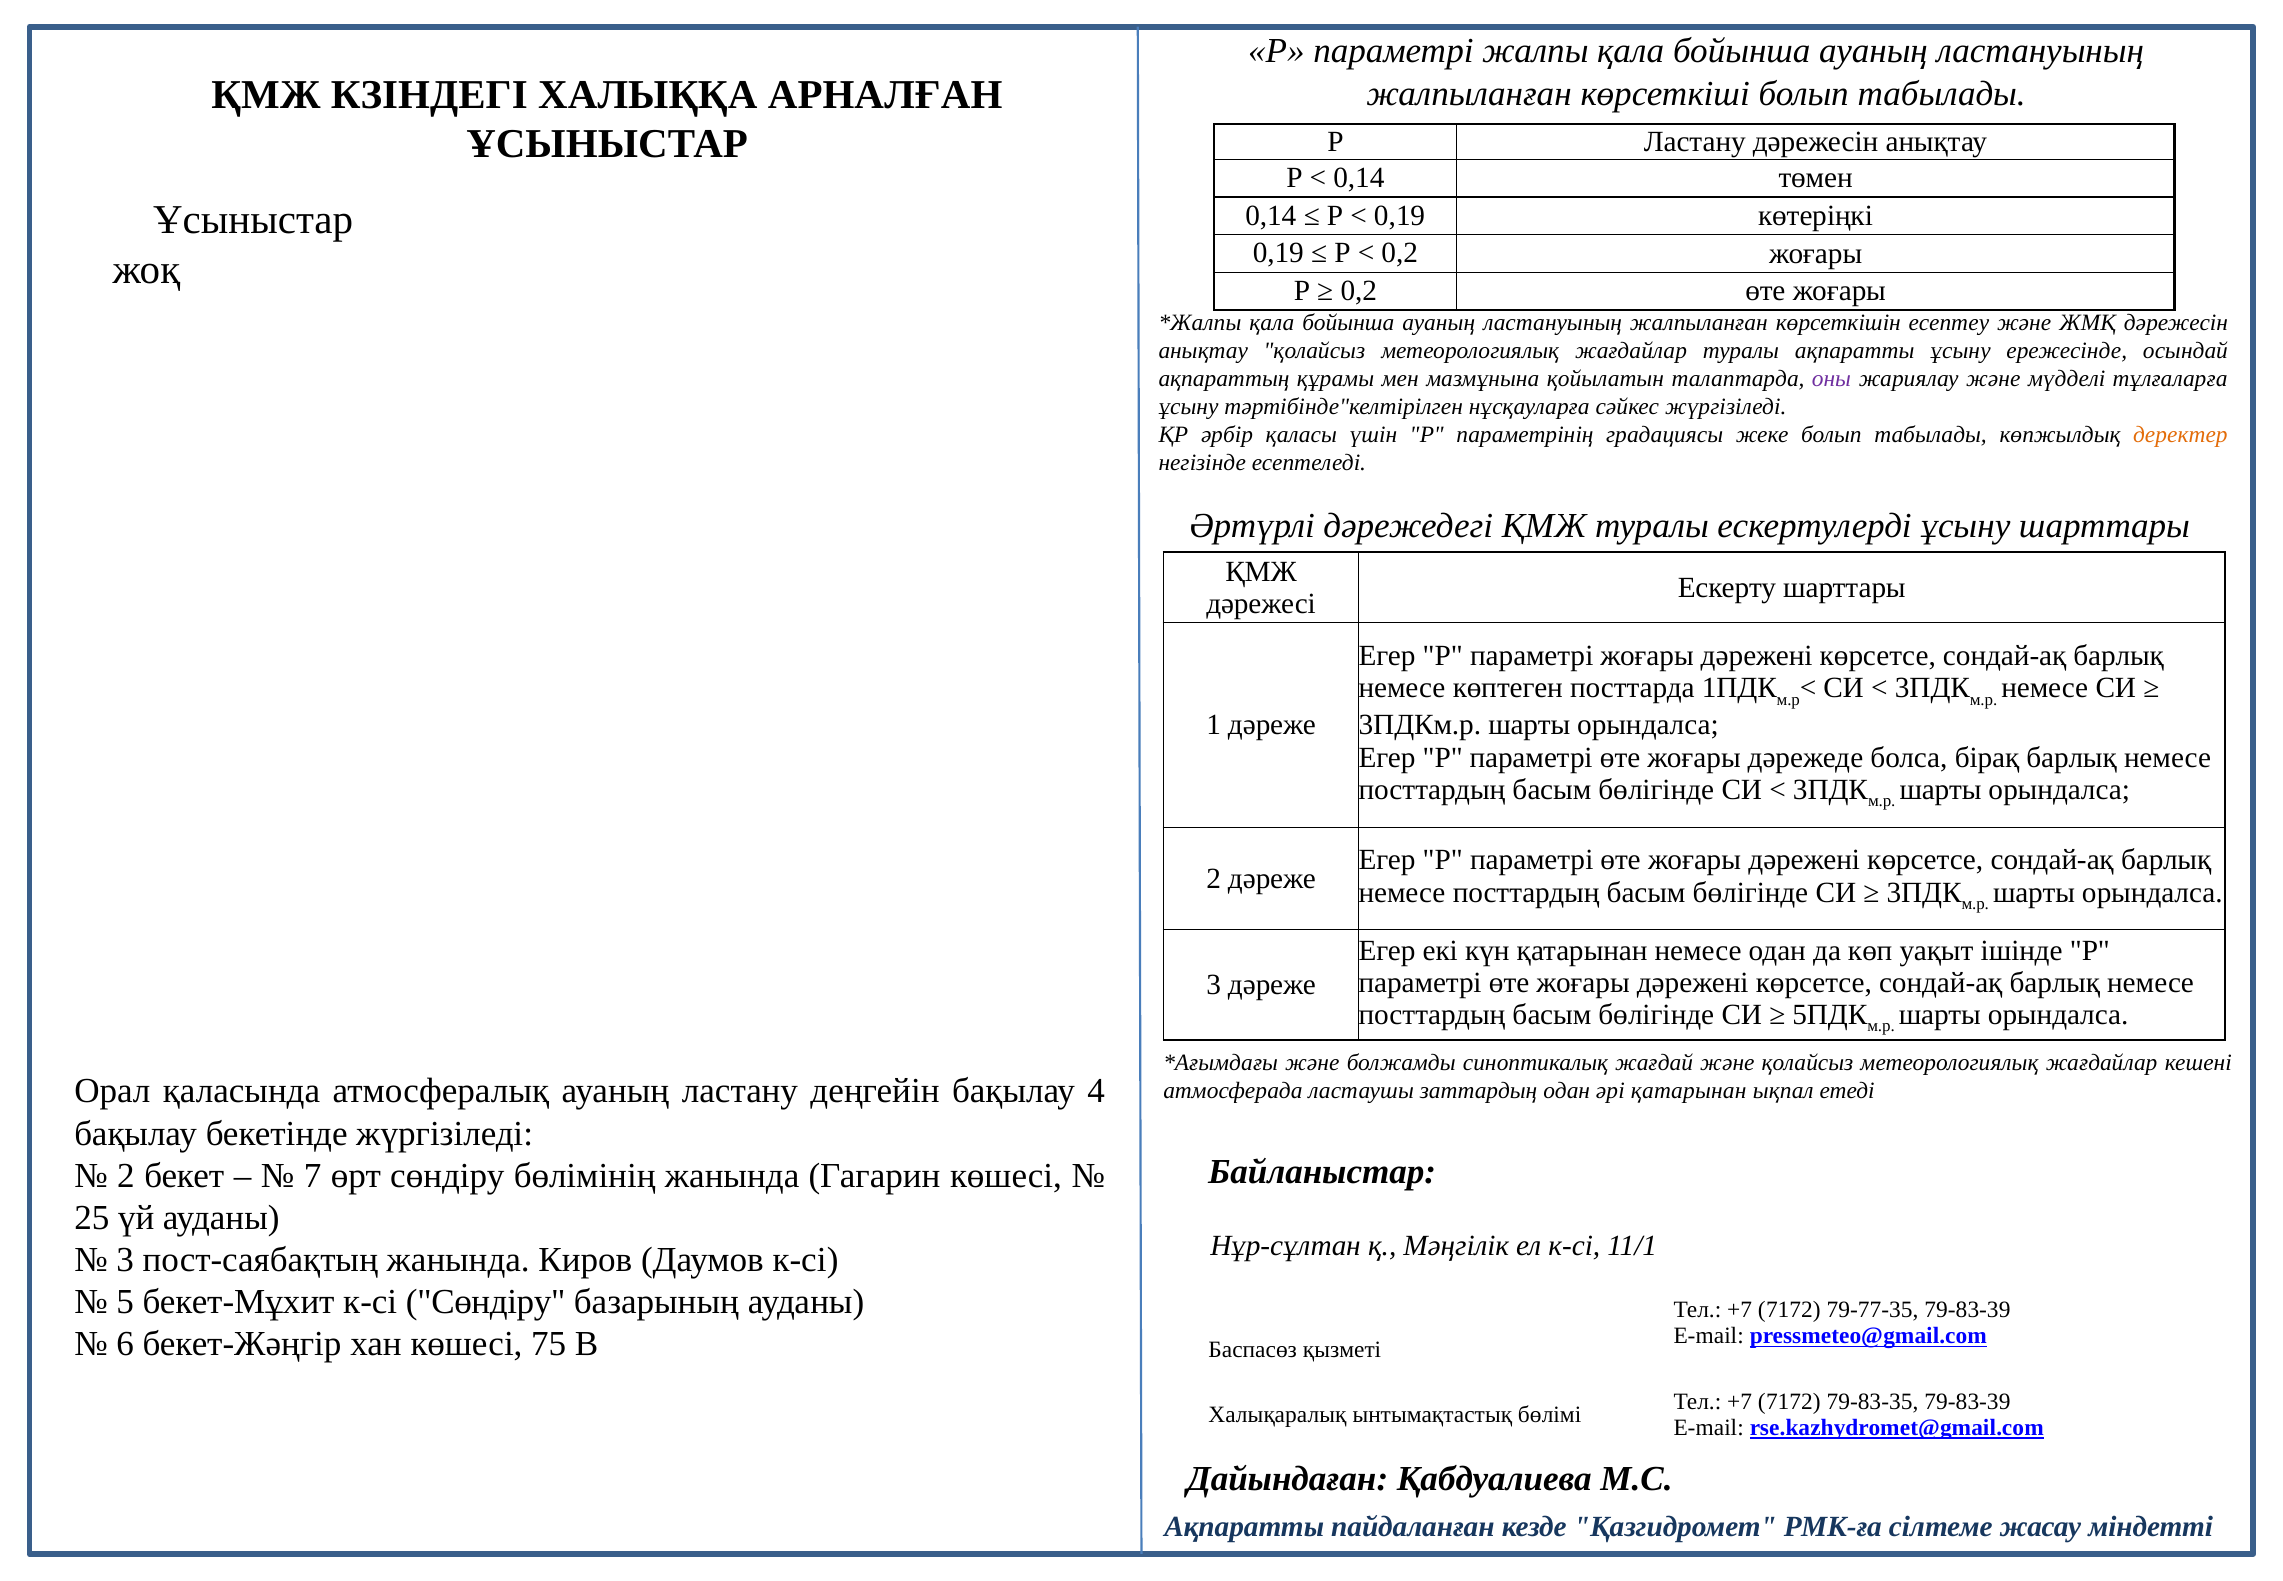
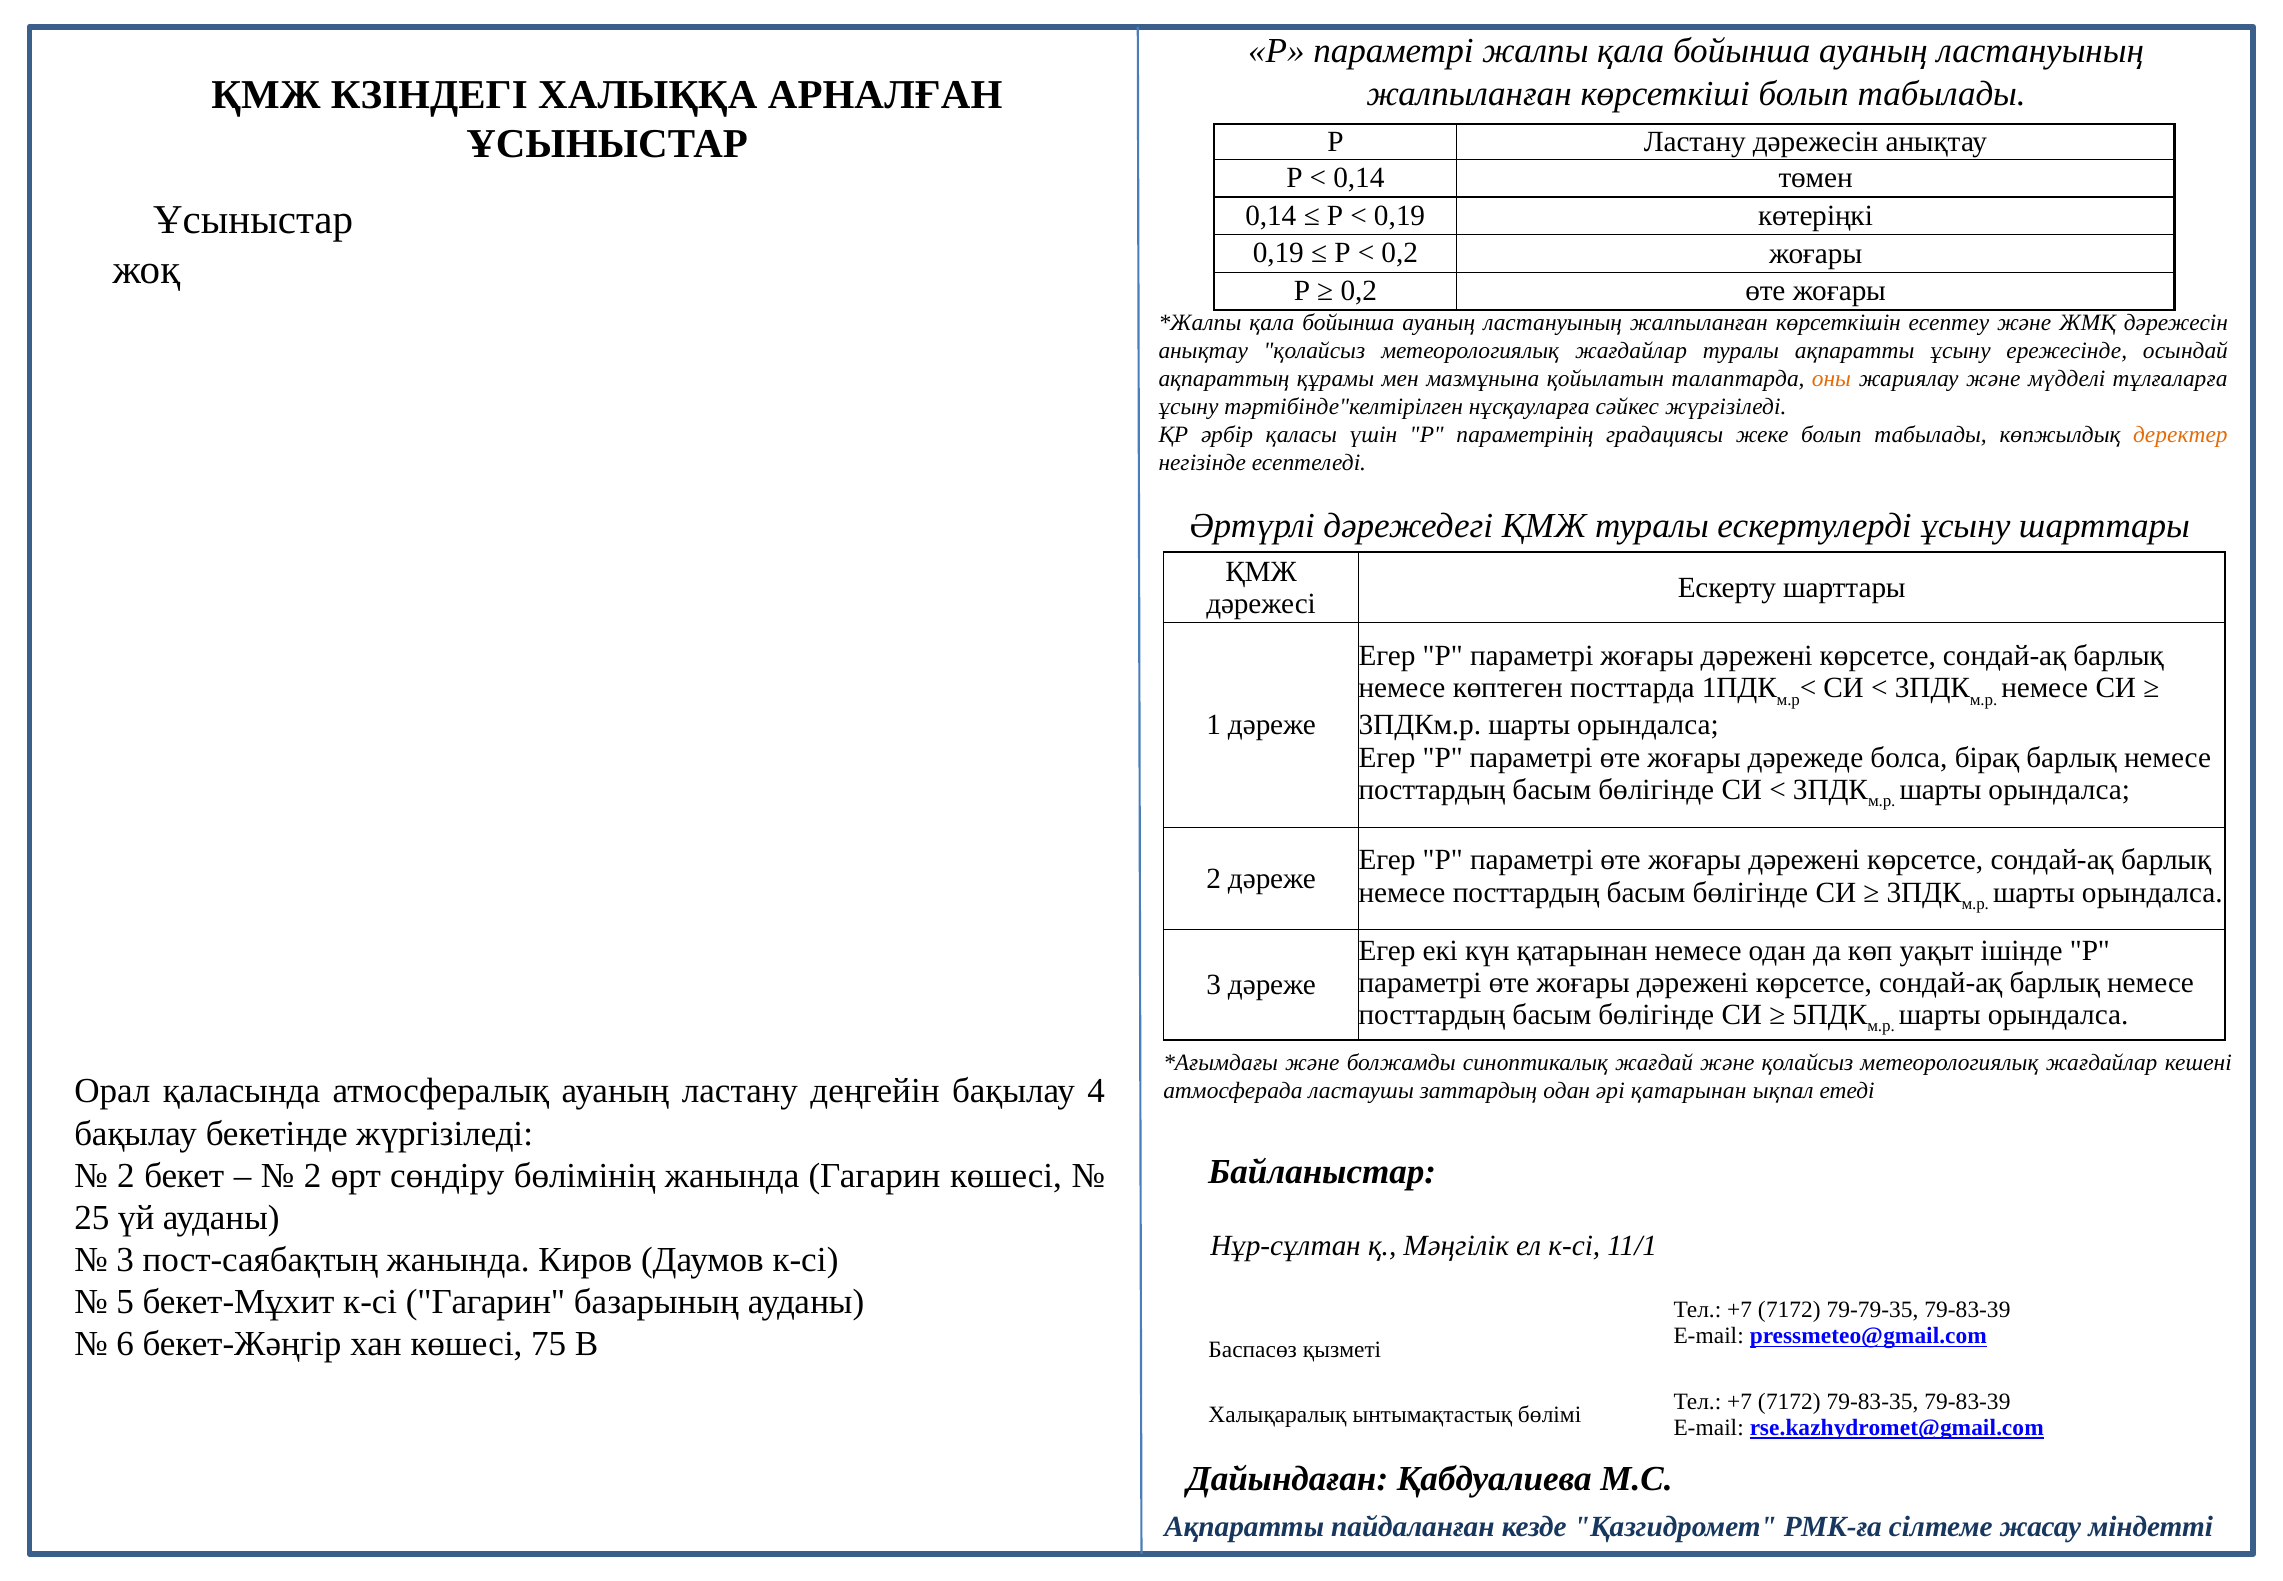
оны colour: purple -> orange (1832, 378)
7: 7 -> 2 (313, 1175)
к-сі Сөндіру: Сөндіру -> Гагарин (486, 1302)
79-77-35: 79-77-35 -> 79-79-35 (1873, 1310)
